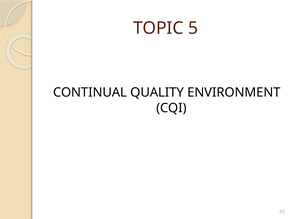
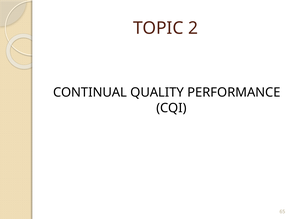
5: 5 -> 2 (193, 28)
ENVIRONMENT: ENVIRONMENT -> PERFORMANCE (234, 92)
